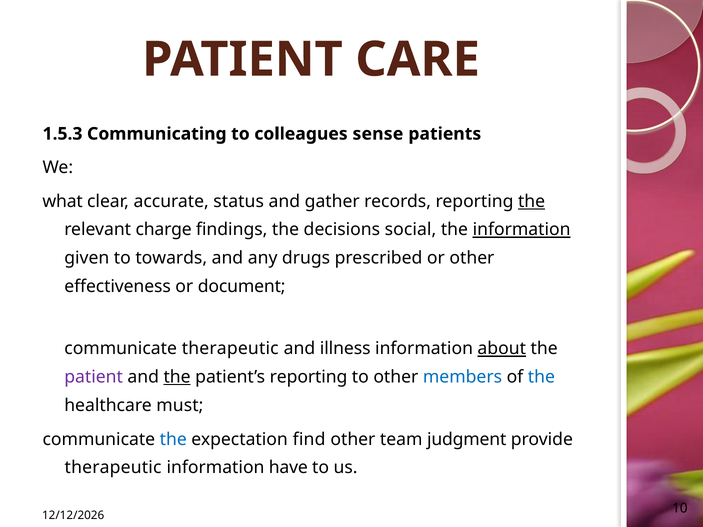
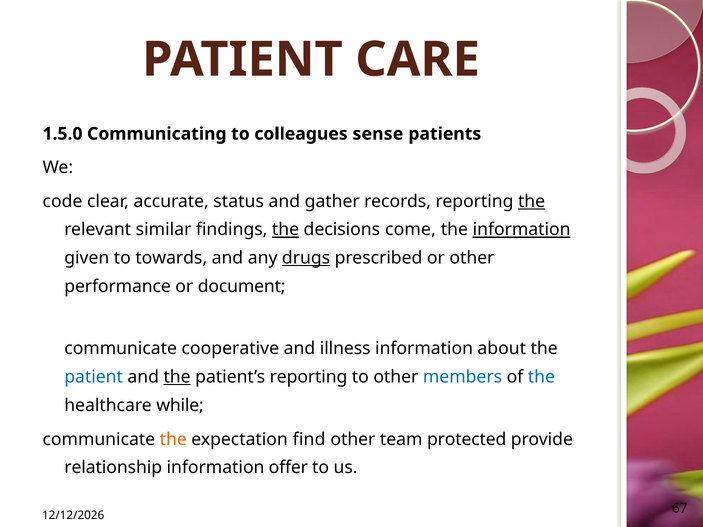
1.5.3: 1.5.3 -> 1.5.0 (63, 134)
what: what -> code (63, 201)
charge: charge -> similar (164, 230)
the underline: none -> present (286, 230)
social: social -> come (410, 230)
drugs underline: none -> present (306, 258)
effectiveness: effectiveness -> performance (118, 287)
communicate therapeutic: therapeutic -> cooperative (230, 349)
about underline: present -> none (502, 349)
patient colour: purple -> blue (94, 377)
must: must -> while (180, 406)
the colour: blue -> orange (173, 439)
judgment: judgment -> protected (467, 439)
therapeutic: therapeutic -> relationship (113, 468)
have: have -> offer (288, 468)
10: 10 -> 67 (680, 508)
